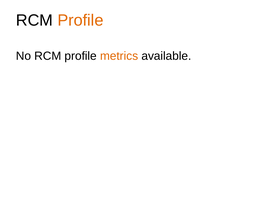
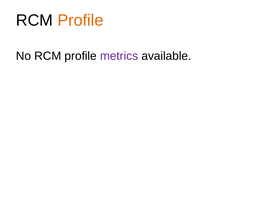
metrics colour: orange -> purple (119, 56)
